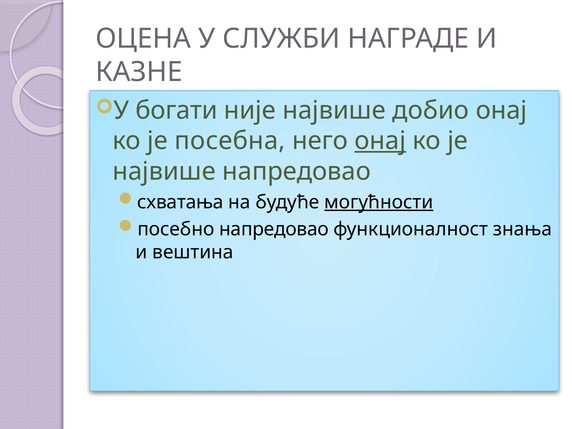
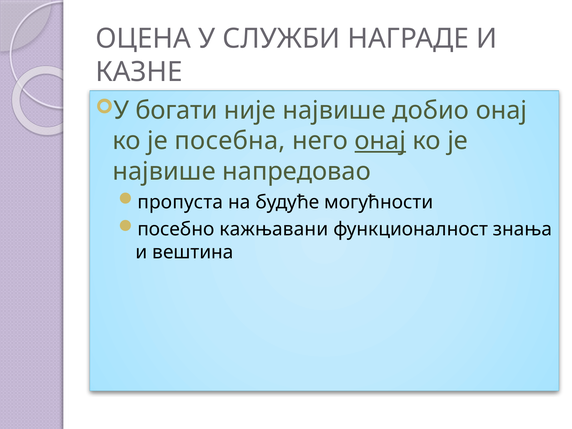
схватања: схватања -> пропуста (180, 202)
могућности underline: present -> none (379, 202)
посебно напредовао: напредовао -> кажњавани (274, 229)
